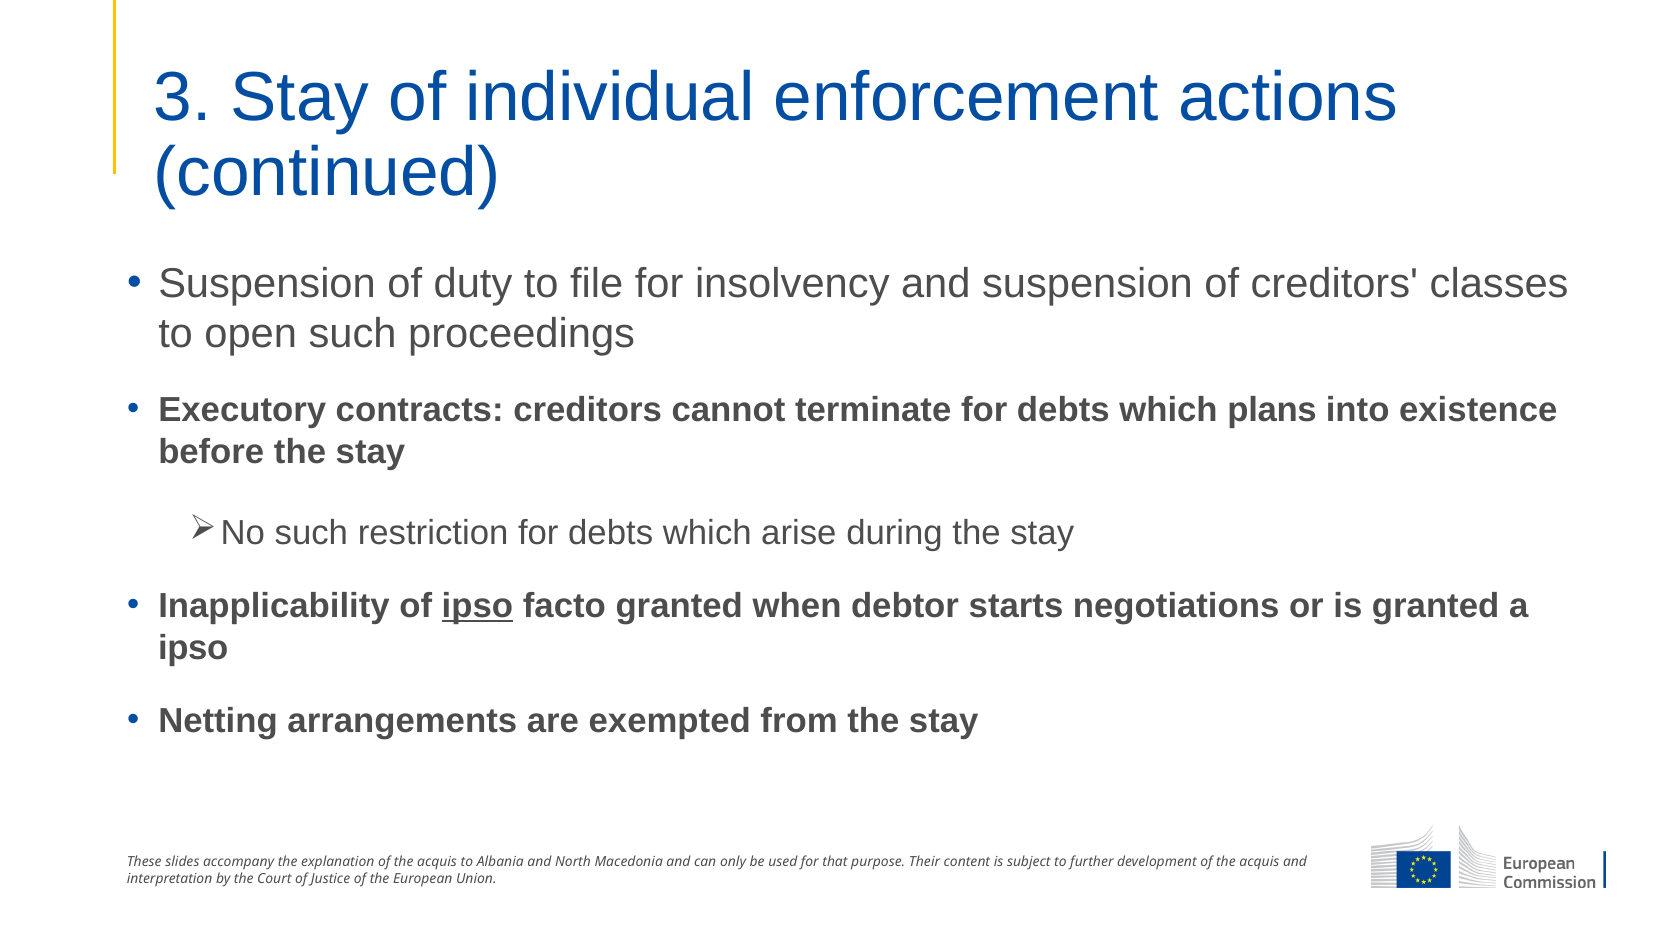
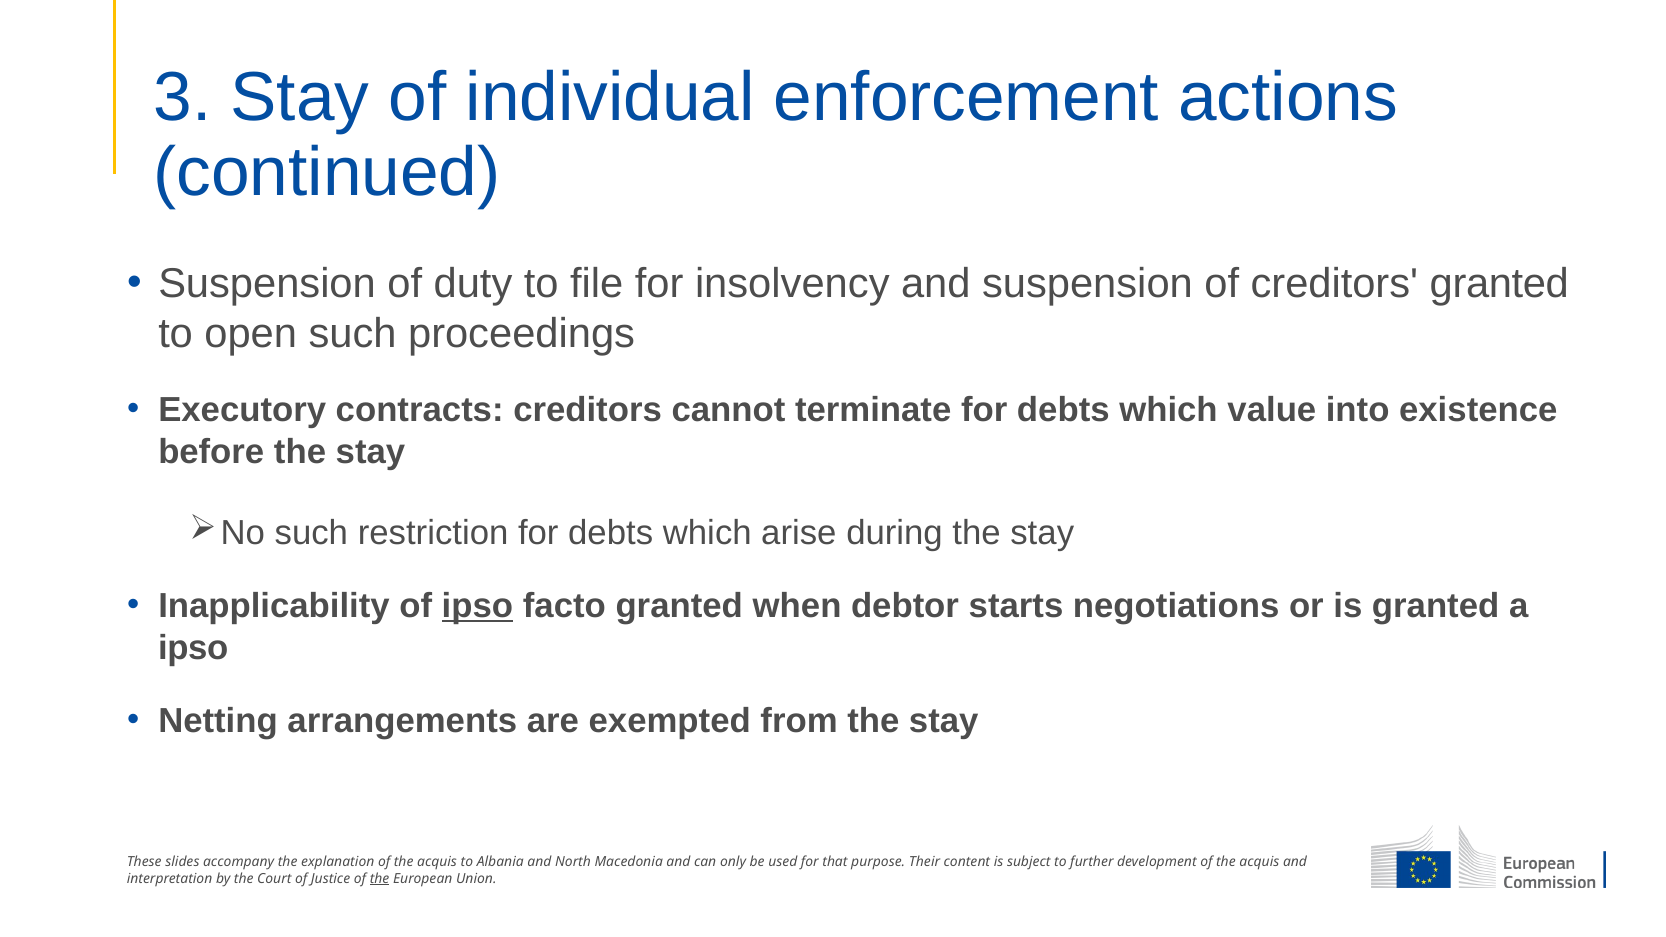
creditors classes: classes -> granted (1499, 284)
plans: plans -> value (1272, 410)
the underline: none -> present (380, 879)
